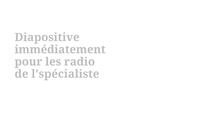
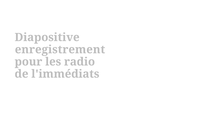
immédiatement: immédiatement -> enregistrement (60, 50)
l'spécialiste: l'spécialiste -> l'immédiats (65, 74)
